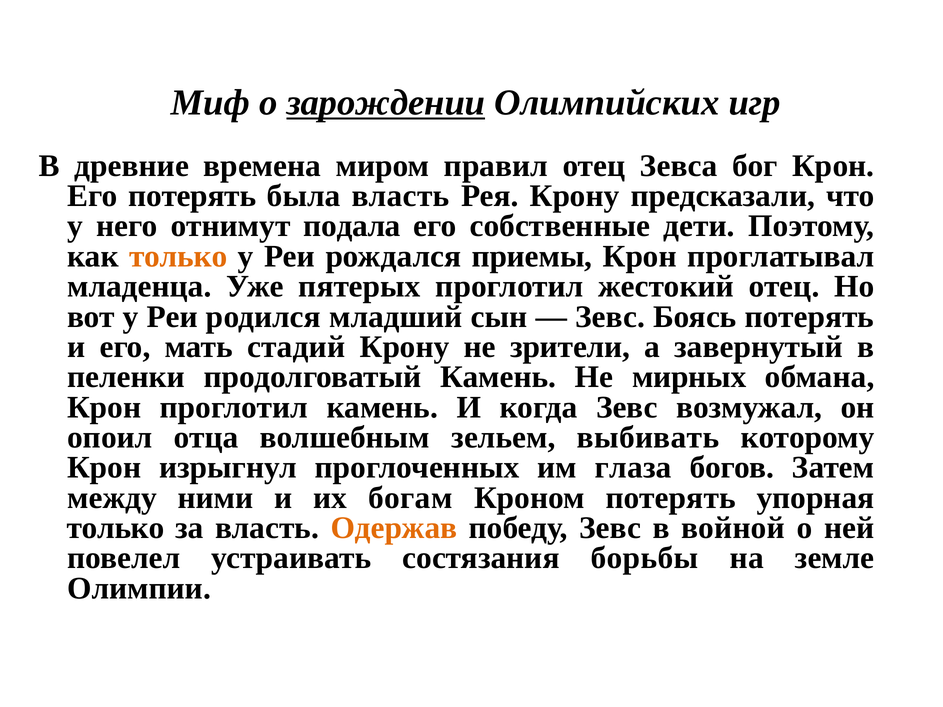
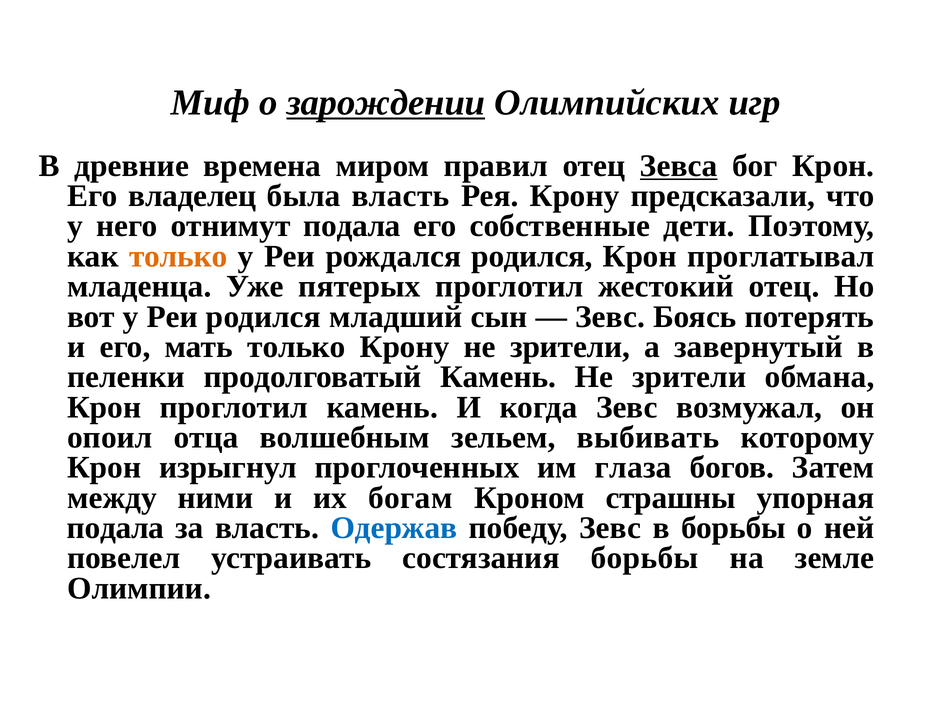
Зевса underline: none -> present (679, 166)
Его потерять: потерять -> владелец (192, 196)
рождался приемы: приемы -> родился (532, 256)
мать стадий: стадий -> только (296, 347)
Камень Не мирных: мирных -> зрители (689, 377)
Кроном потерять: потерять -> страшны (671, 498)
только: только -> подала (116, 528)
Одержав colour: orange -> blue (394, 528)
в войной: войной -> борьбы (733, 528)
